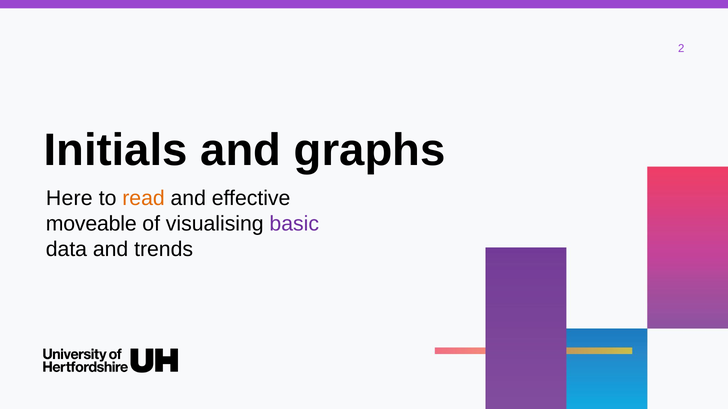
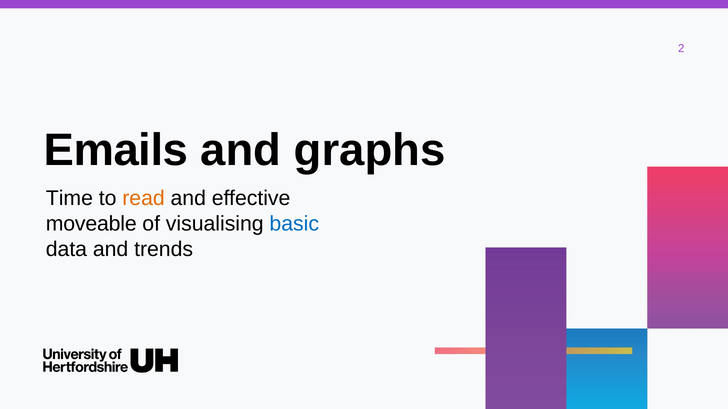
Initials: Initials -> Emails (116, 150)
Here: Here -> Time (69, 199)
basic colour: purple -> blue (294, 224)
